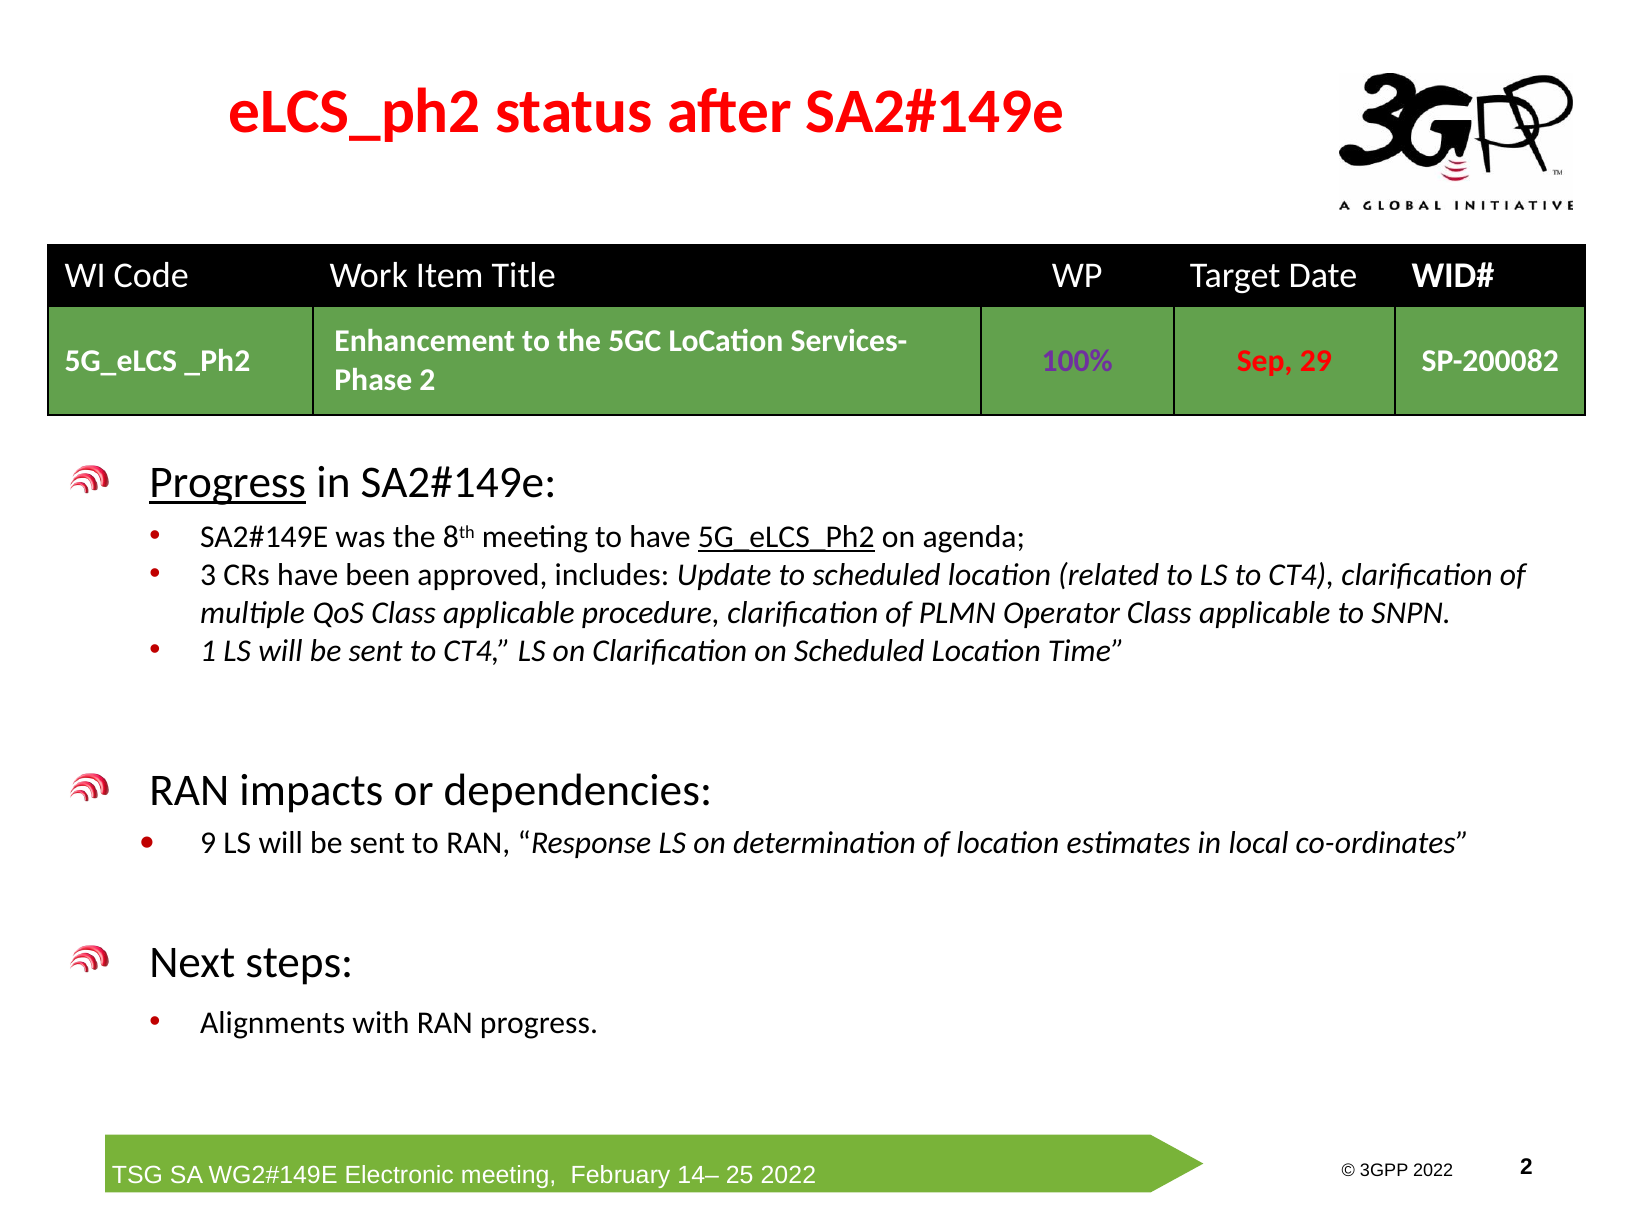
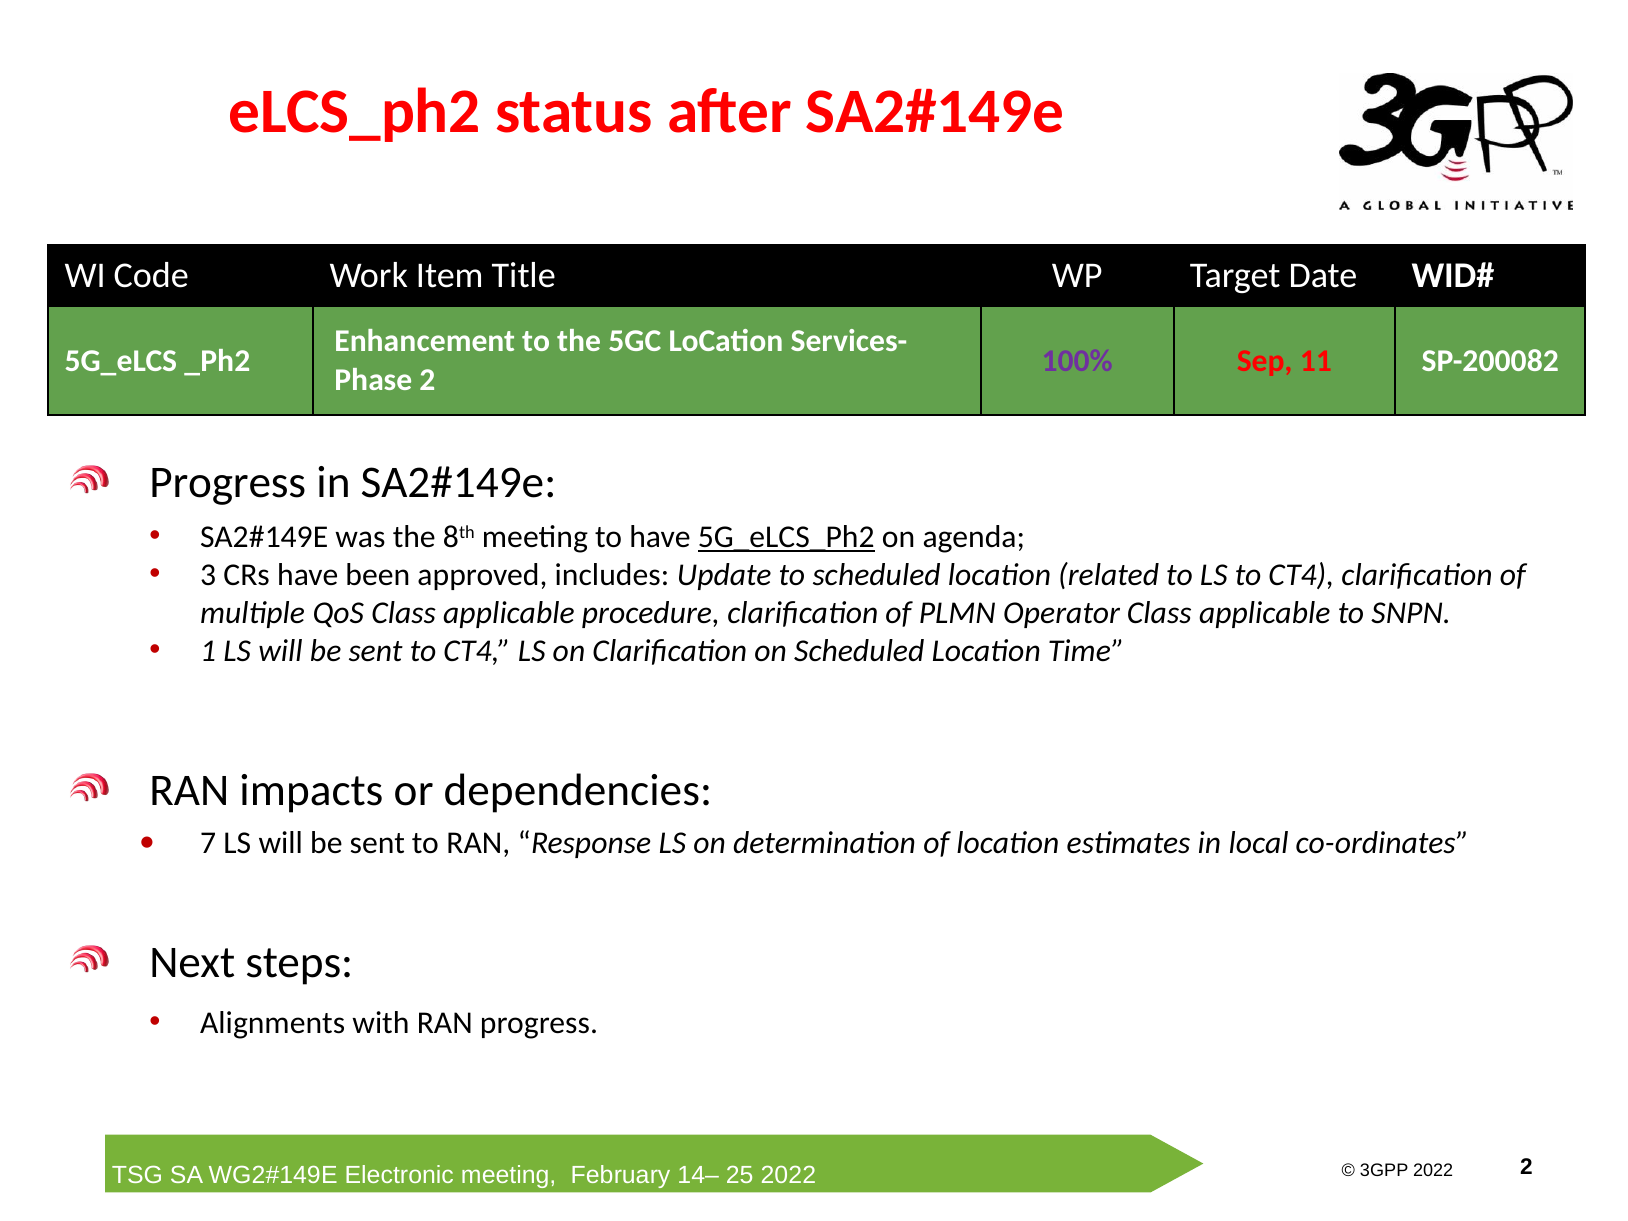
29: 29 -> 11 (1316, 361)
Progress underline: present -> none (228, 483)
9: 9 -> 7 (208, 843)
